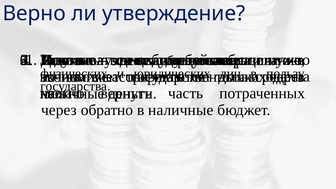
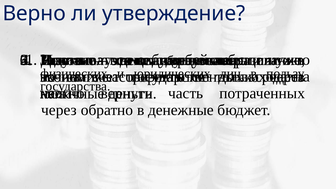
в наличные: наличные -> денежные (181, 110)
